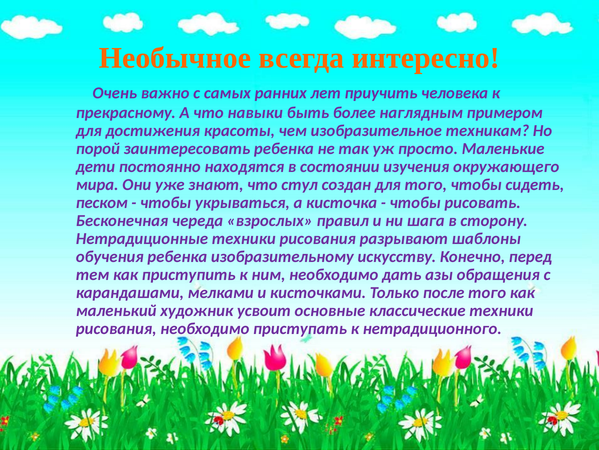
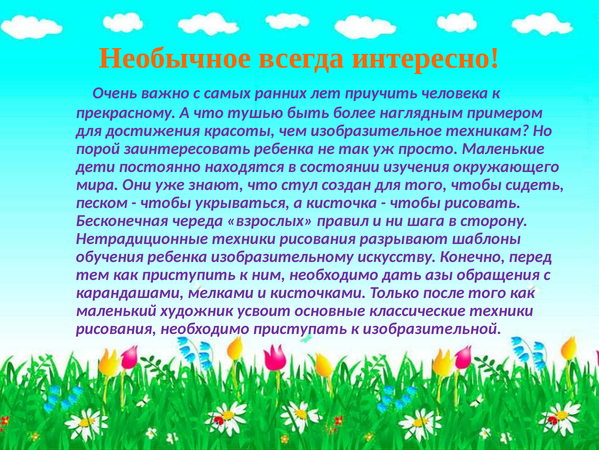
навыки: навыки -> тушью (255, 112)
нетрадиционного: нетрадиционного -> изобразительной (432, 328)
